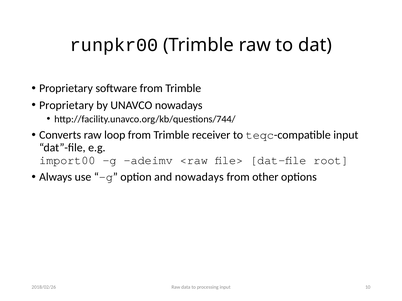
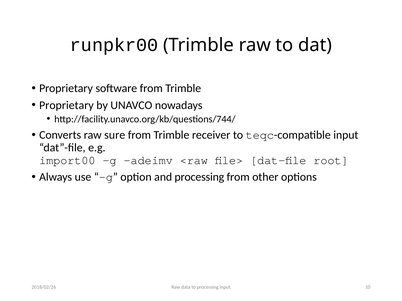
loop: loop -> sure (115, 135)
and nowadays: nowadays -> processing (199, 177)
